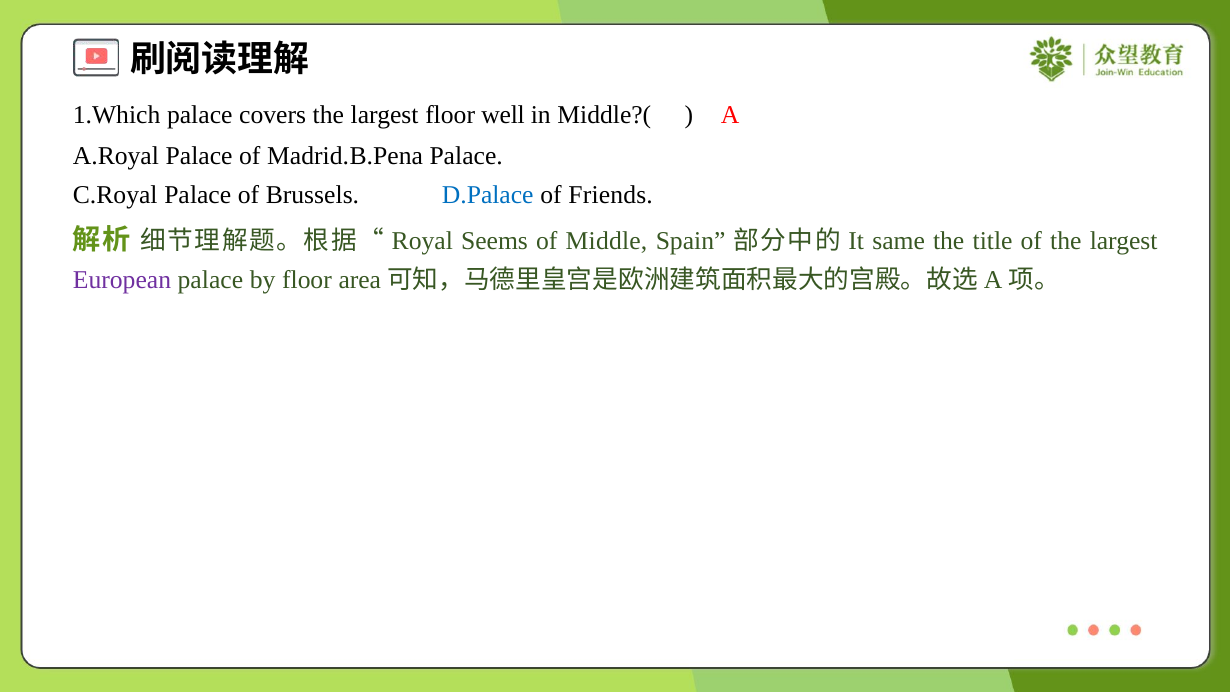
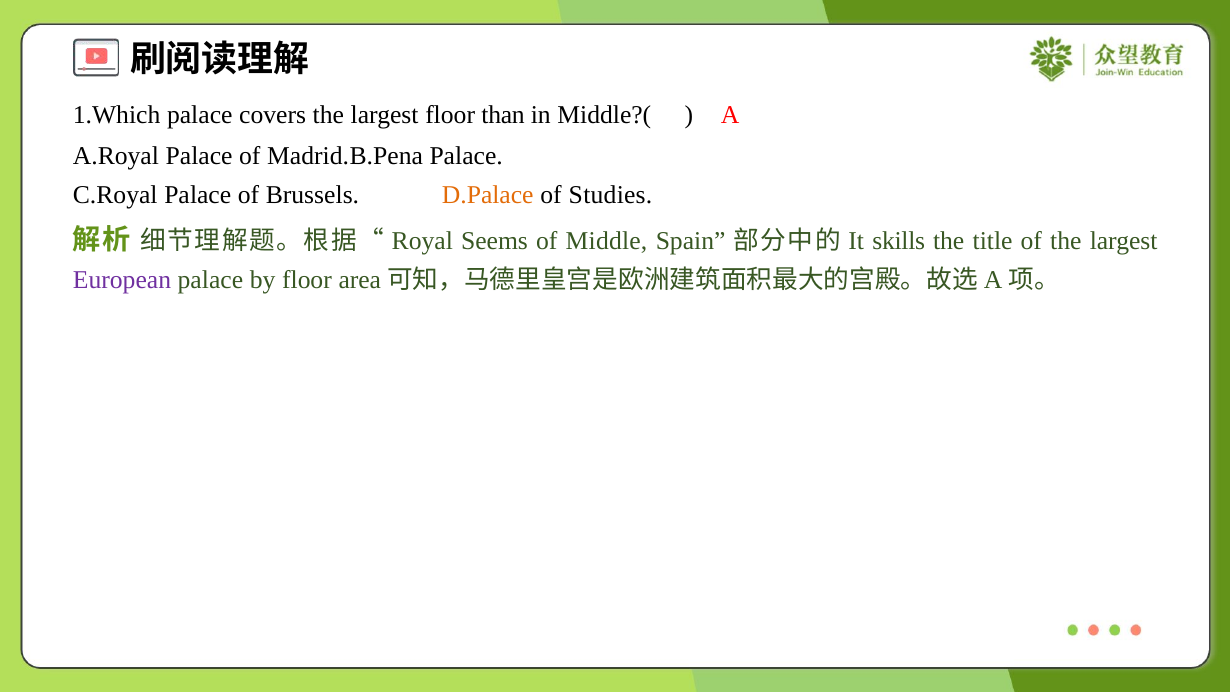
well: well -> than (503, 115)
D.Palace colour: blue -> orange (488, 195)
Friends: Friends -> Studies (611, 195)
same: same -> skills (899, 241)
